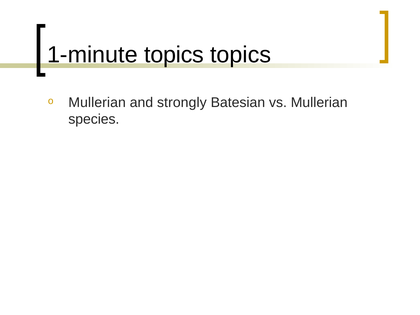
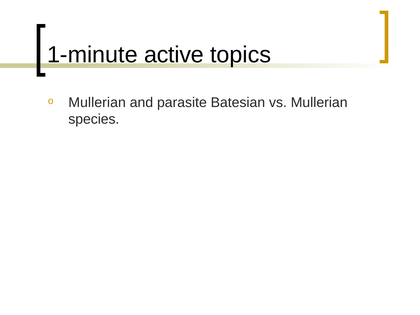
1-minute topics: topics -> active (174, 55)
strongly: strongly -> parasite (182, 102)
